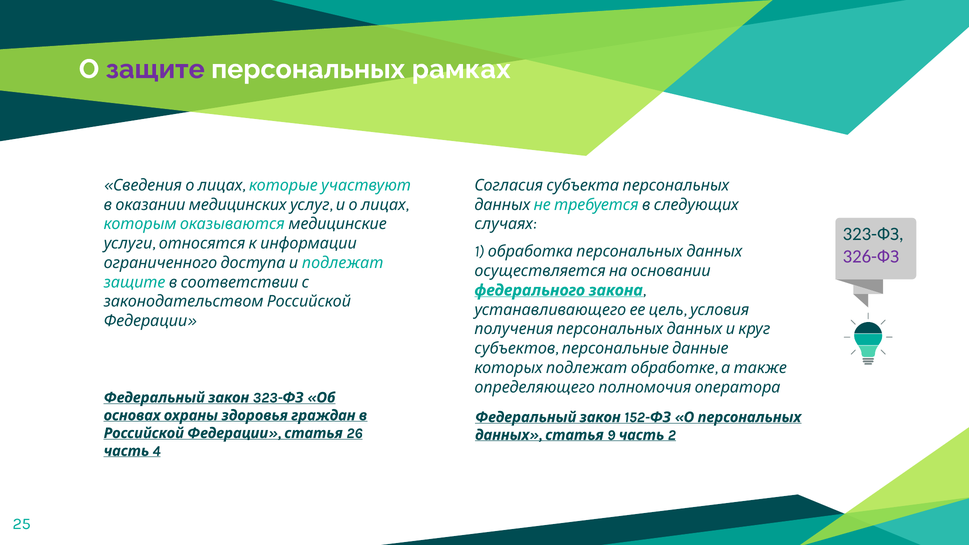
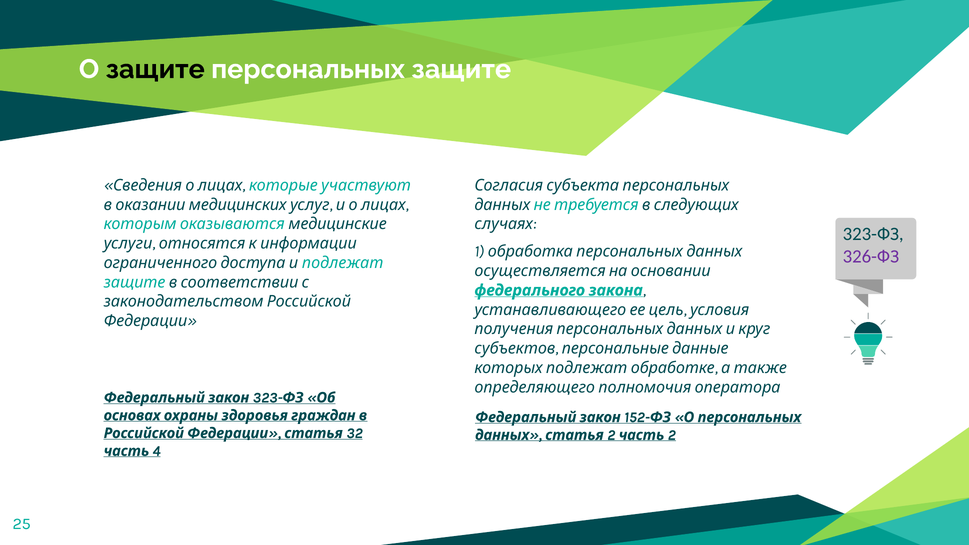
защите colour: purple -> black (155, 69)
персональных рамках: рамках -> защите (461, 69)
26: 26 -> 32 (354, 433)
9: 9 -> 2 (611, 435)
